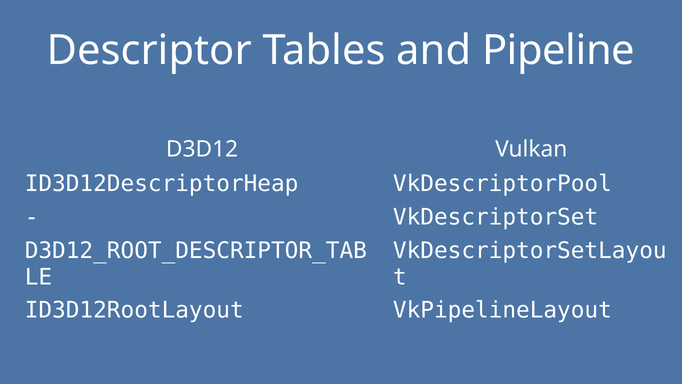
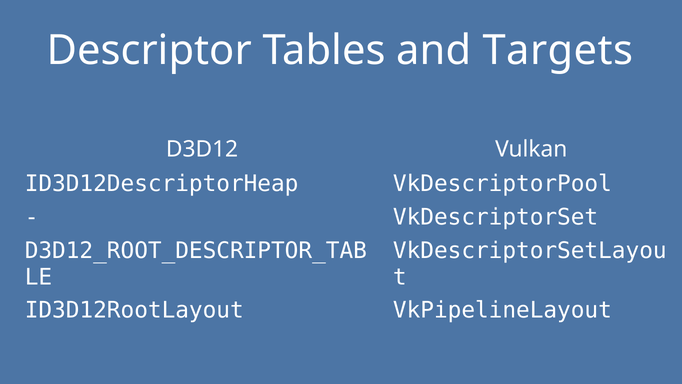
Pipeline: Pipeline -> Targets (558, 50)
